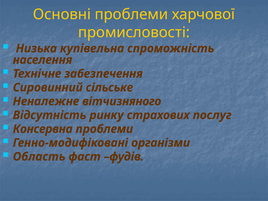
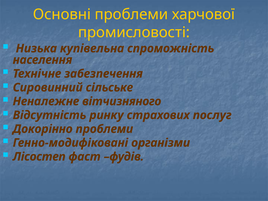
Консервна: Консервна -> Докорінно (43, 129)
Область: Область -> Лісостеп (39, 157)
